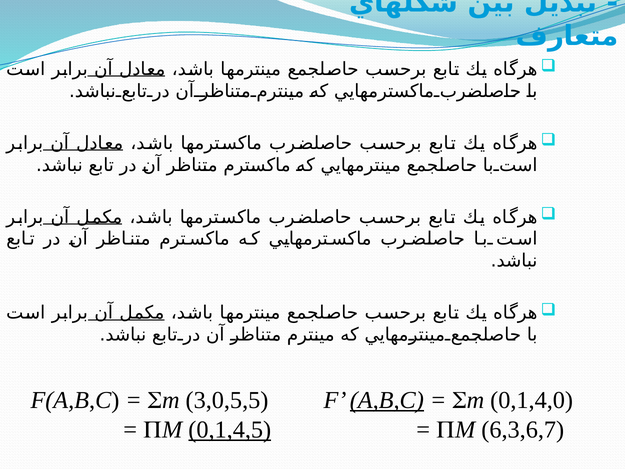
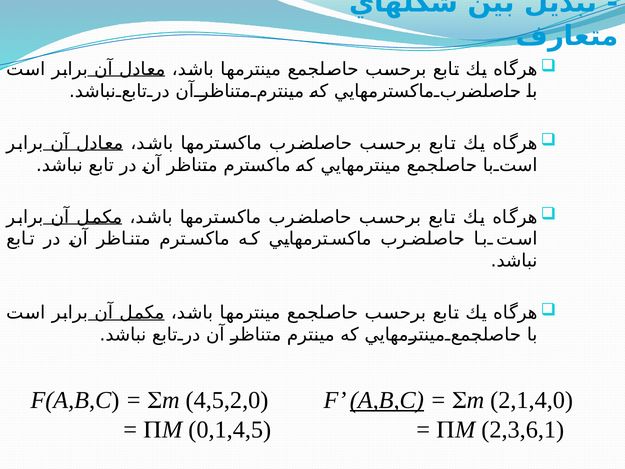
3,0,5,5: 3,0,5,5 -> 4,5,2,0 (227, 400)
0,1,4,0: 0,1,4,0 -> 2,1,4,0 (532, 400)
0,1,4,5 underline: present -> none (230, 429)
6,3,6,7: 6,3,6,7 -> 2,3,6,1 (523, 429)
